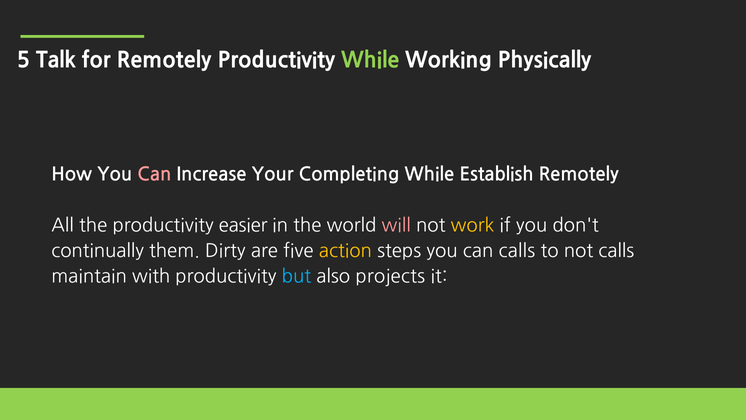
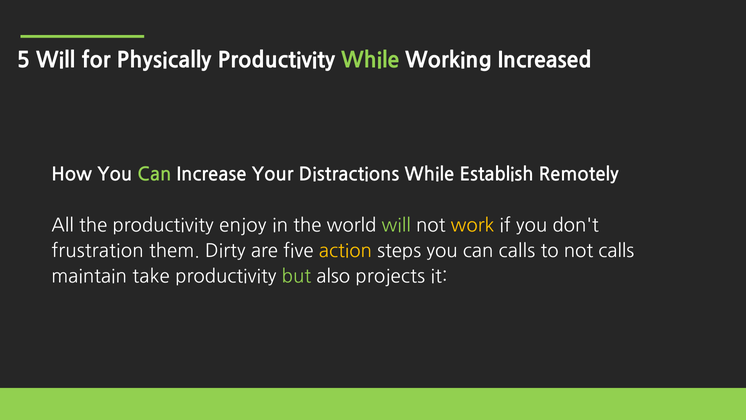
5 Talk: Talk -> Will (56, 61)
for Remotely: Remotely -> Physically (164, 61)
Physically: Physically -> Increased (545, 61)
Can colour: pink -> light green (154, 174)
Completing: Completing -> Distractions (349, 174)
easier: easier -> enjoy (243, 226)
will colour: pink -> light green (396, 226)
continually: continually -> frustration (97, 251)
with: with -> take (151, 277)
but colour: light blue -> light green (296, 277)
